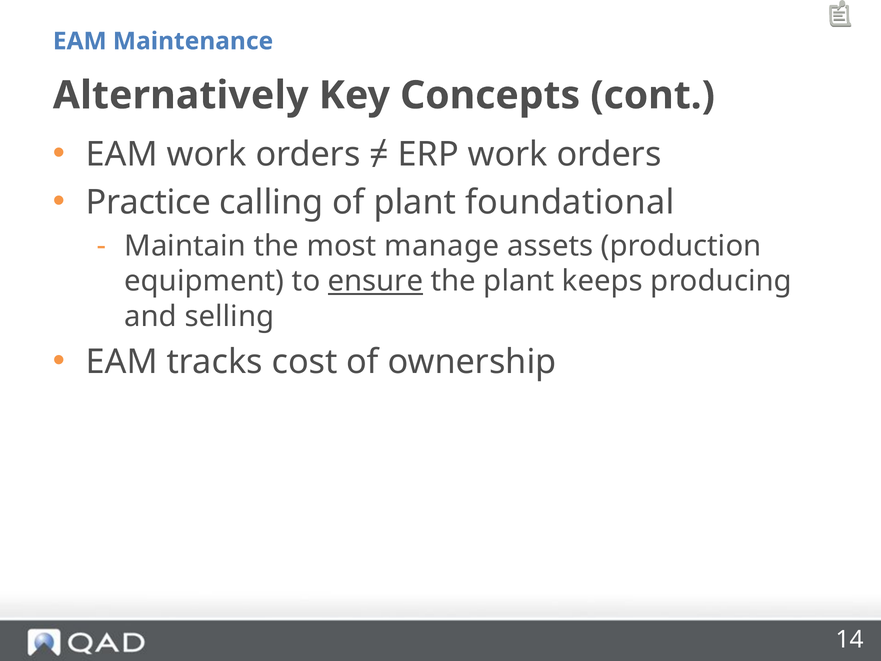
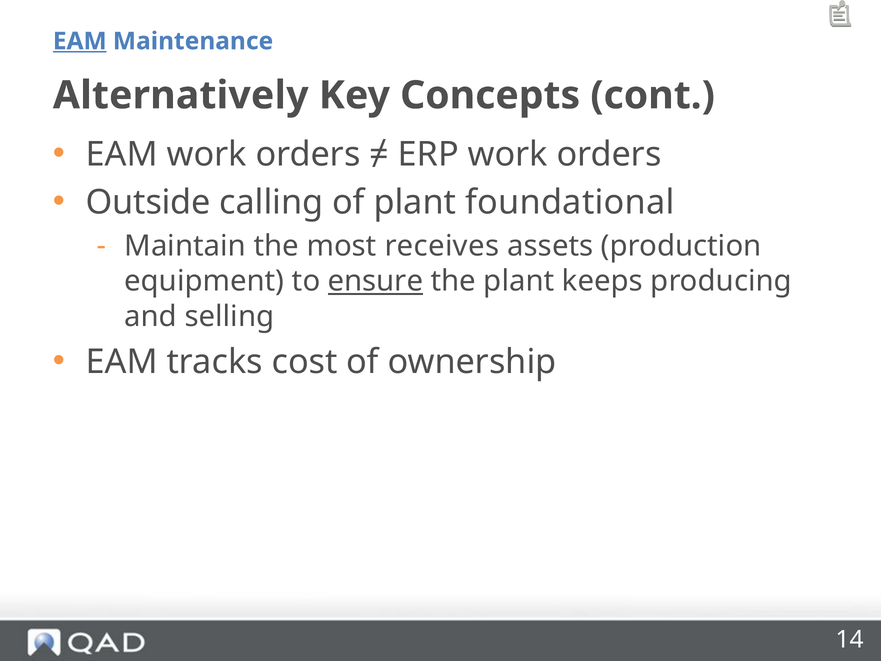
EAM underline: none -> present (80, 41)
Practice: Practice -> Outside (148, 202)
manage: manage -> receives (442, 246)
